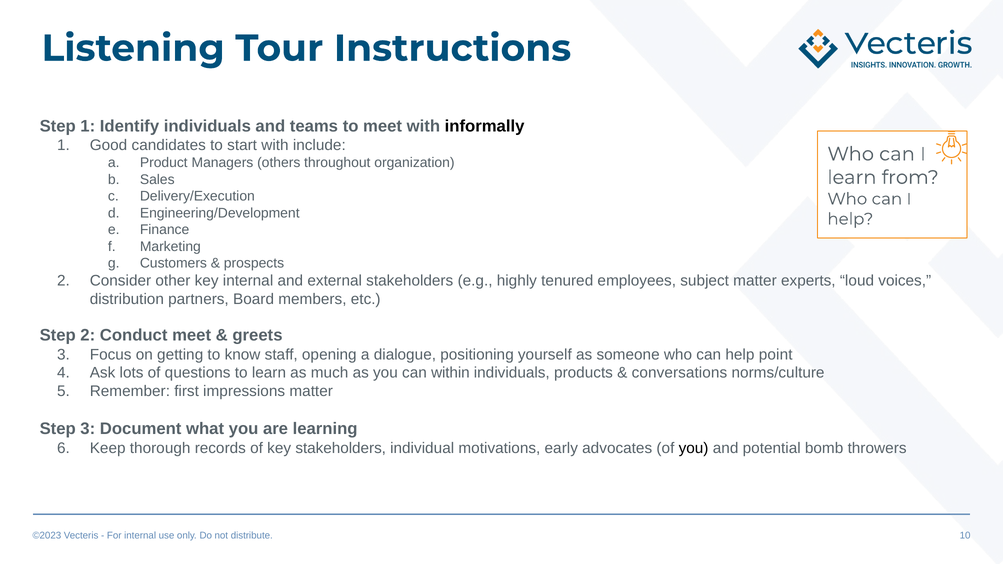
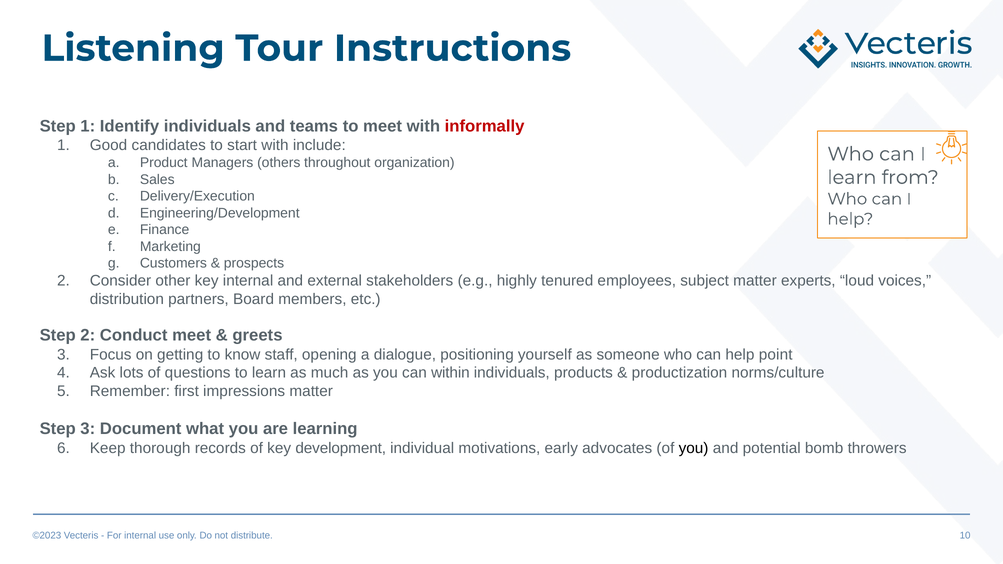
informally colour: black -> red (485, 126)
conversations: conversations -> productization (679, 373)
key stakeholders: stakeholders -> development (341, 448)
